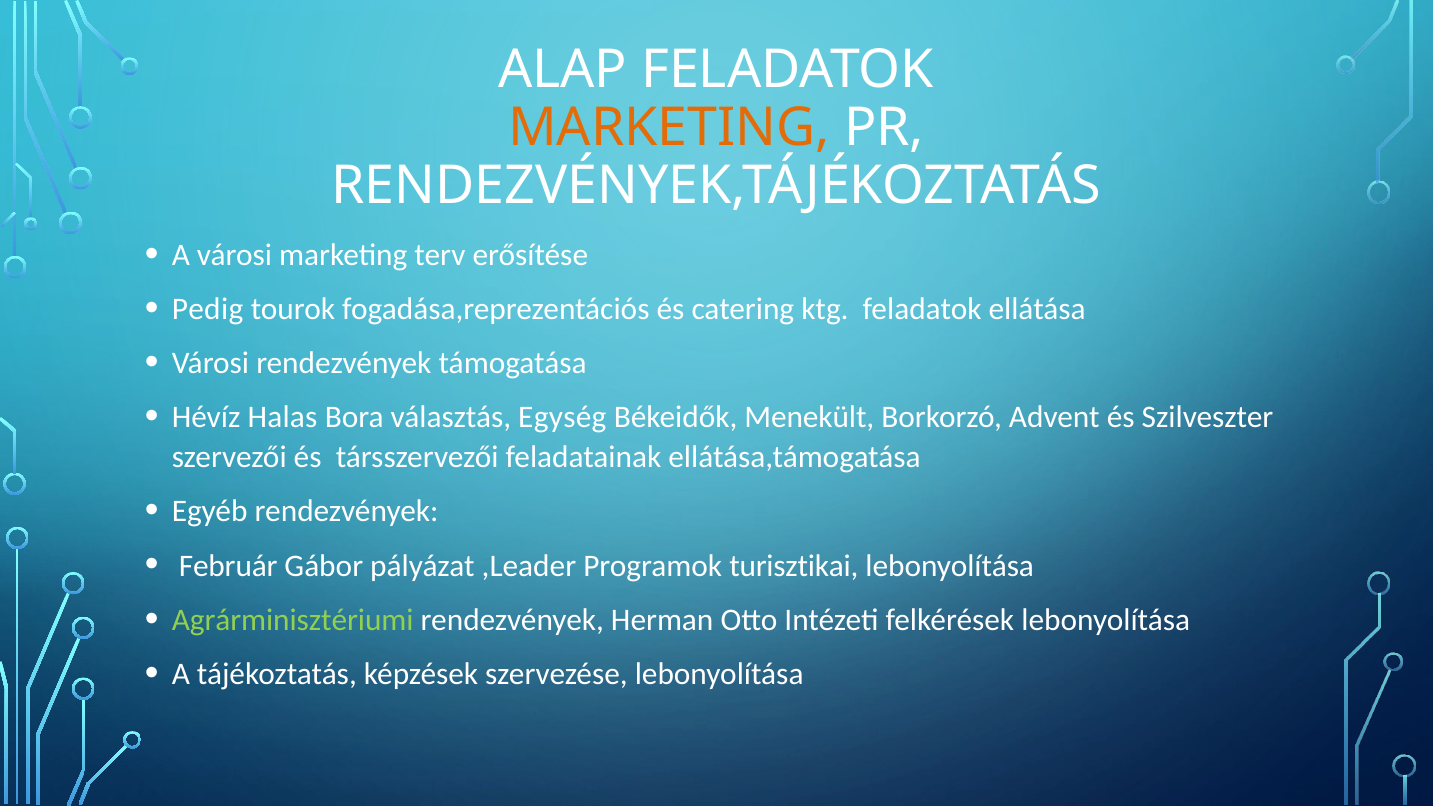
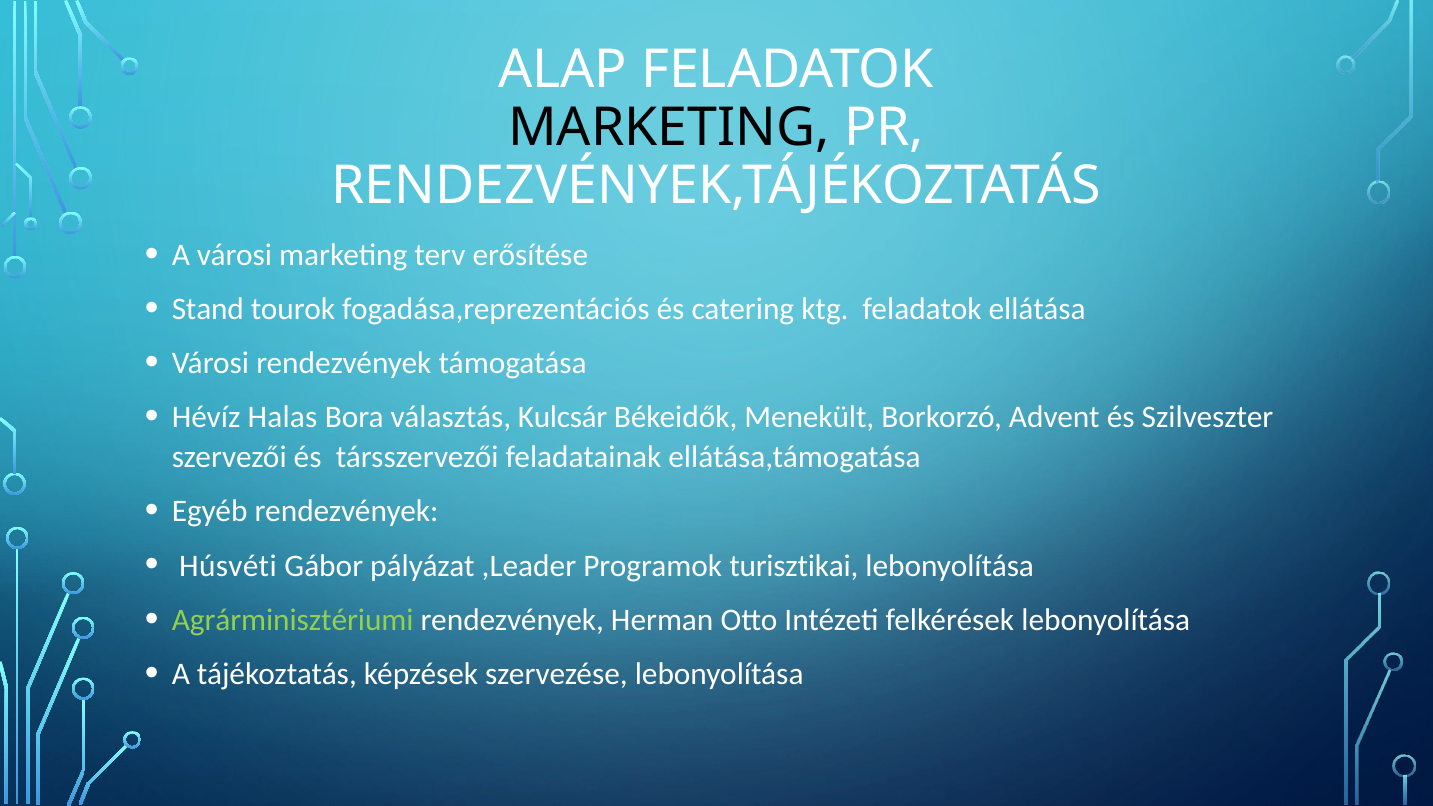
MARKETING colour: orange -> black (669, 128)
Pedig: Pedig -> Stand (208, 309)
Egység: Egység -> Kulcsár (563, 417)
Február: Február -> Húsvéti (228, 566)
